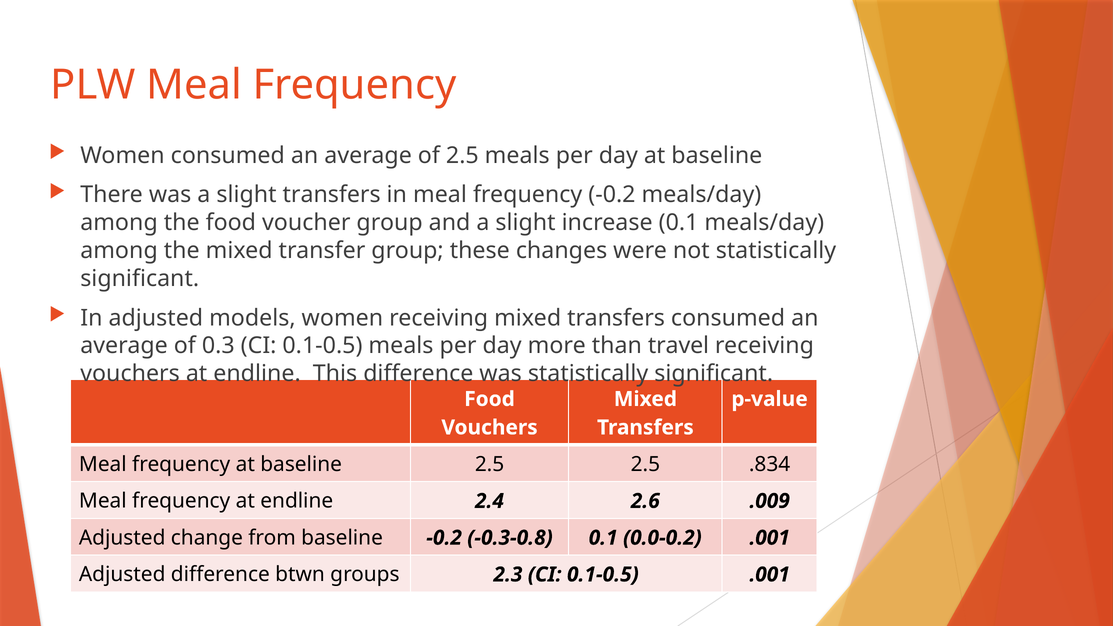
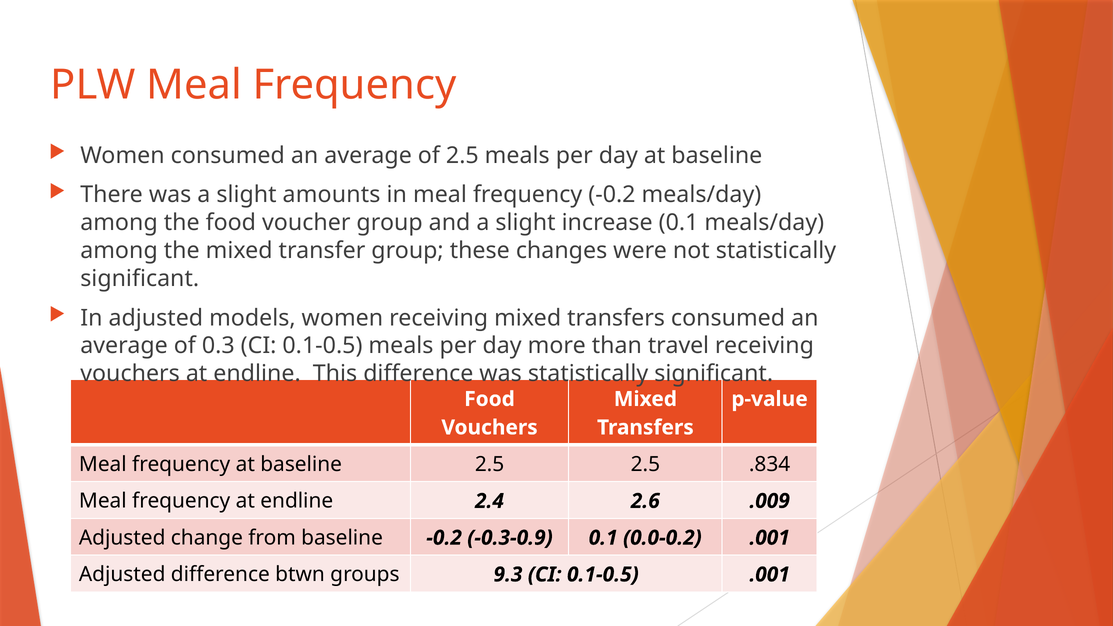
slight transfers: transfers -> amounts (332, 195)
-0.3-0.8: -0.3-0.8 -> -0.3-0.9 (510, 538)
2.3: 2.3 -> 9.3 (508, 575)
